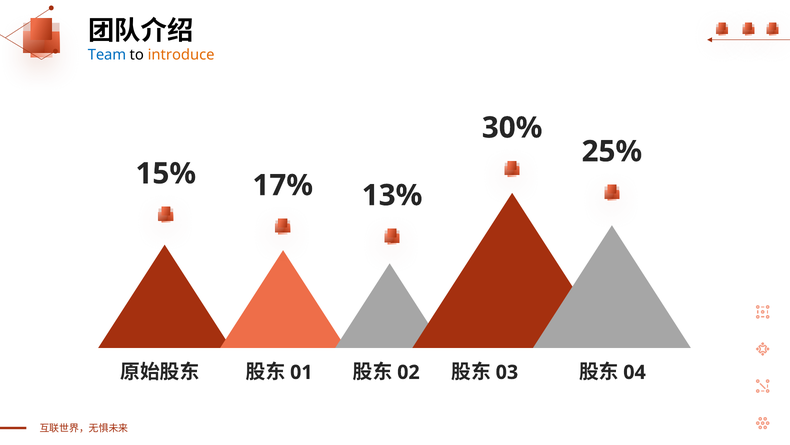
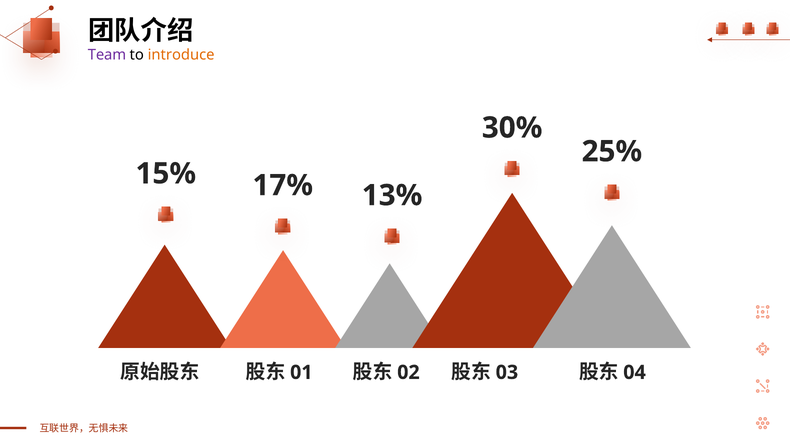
Team colour: blue -> purple (107, 55)
